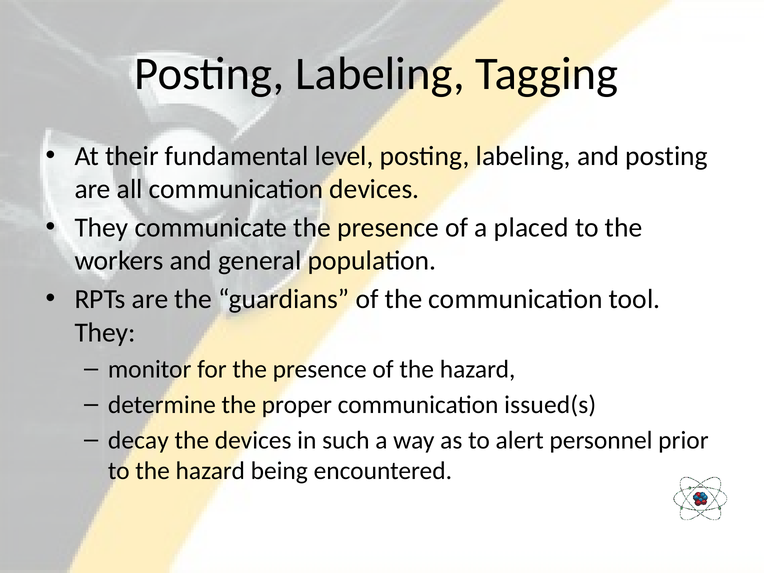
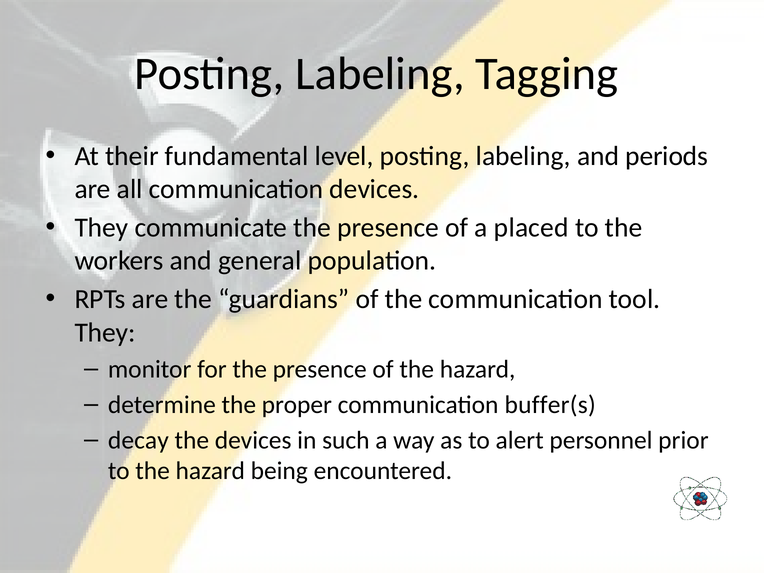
and posting: posting -> periods (667, 156)
issued(s: issued(s -> buffer(s (550, 405)
